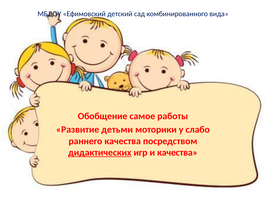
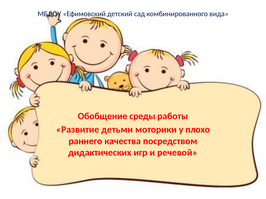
самое: самое -> среды (142, 116)
слабо: слабо -> плохо (198, 130)
дидактических underline: present -> none (100, 153)
и качества: качества -> речевой (177, 153)
